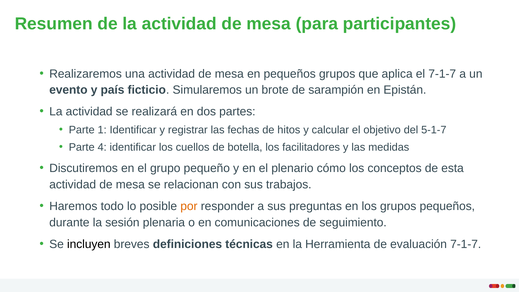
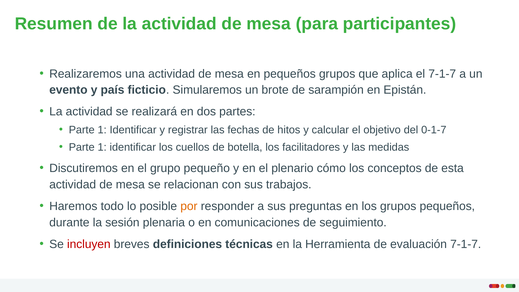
5-1-7: 5-1-7 -> 0-1-7 (434, 130)
4: 4 -> 1 (102, 147)
incluyen colour: black -> red (89, 244)
